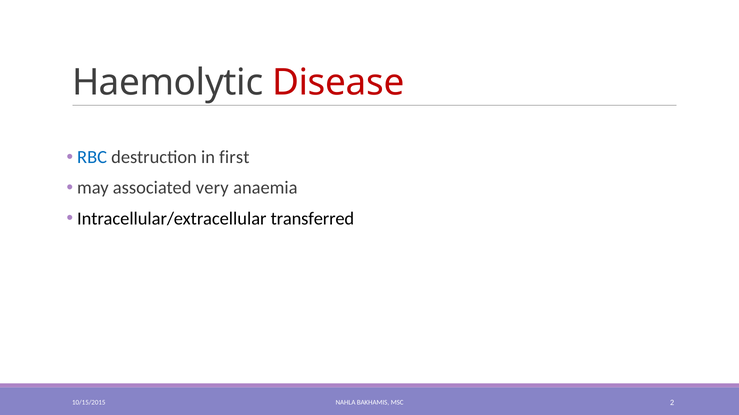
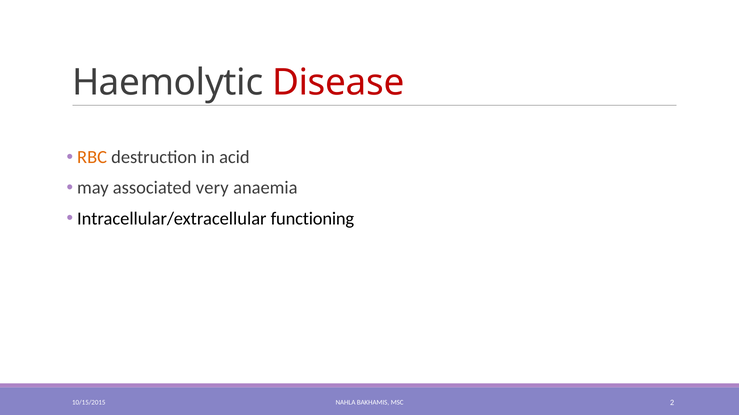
RBC colour: blue -> orange (92, 157)
first: first -> acid (234, 157)
transferred: transferred -> functioning (312, 219)
